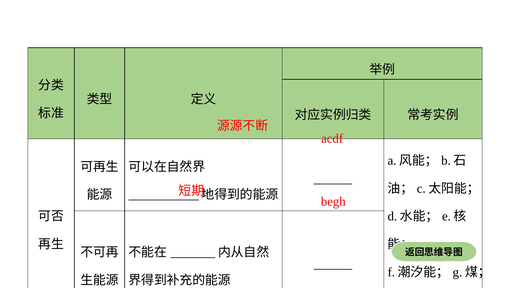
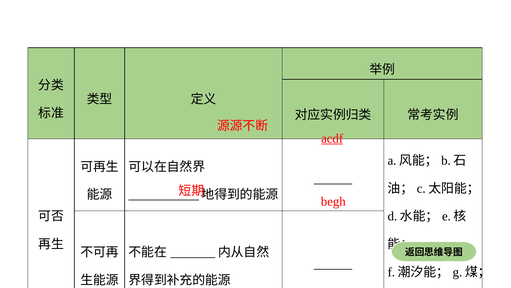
acdf underline: none -> present (332, 138)
